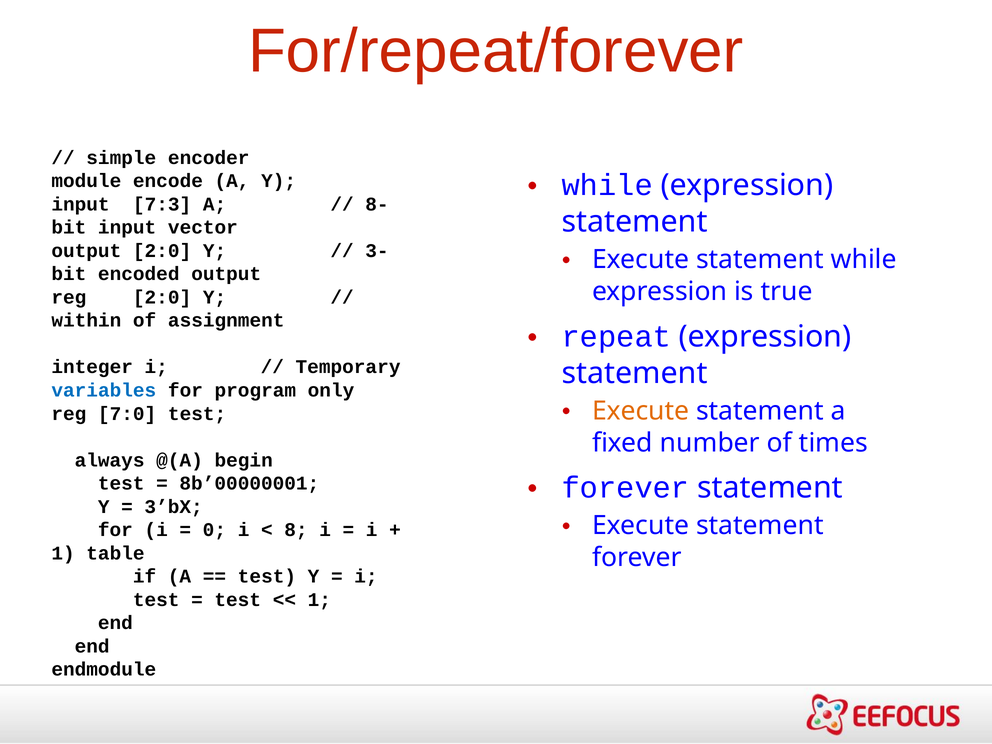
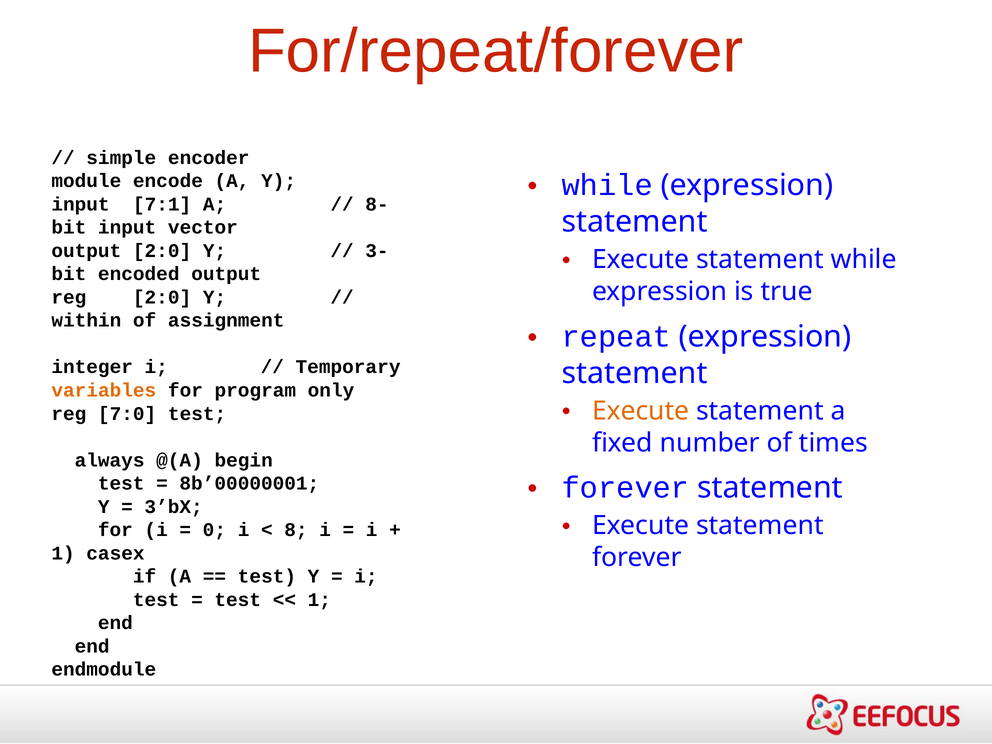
7:3: 7:3 -> 7:1 (162, 204)
variables colour: blue -> orange (104, 390)
table: table -> casex (115, 553)
